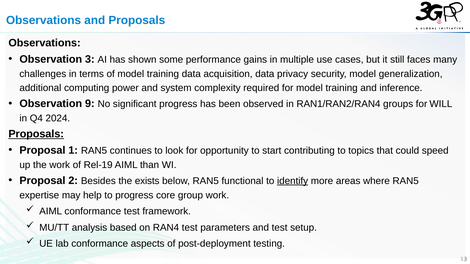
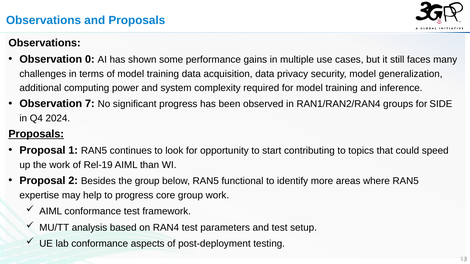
3: 3 -> 0 (90, 59)
9: 9 -> 7 (90, 104)
WILL: WILL -> SIDE (441, 104)
the exists: exists -> group (147, 181)
identify underline: present -> none (293, 181)
